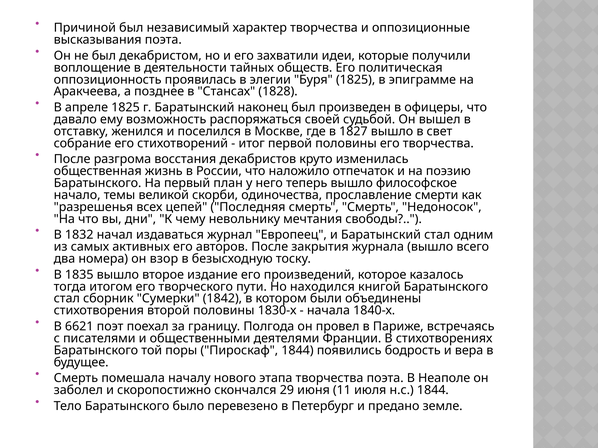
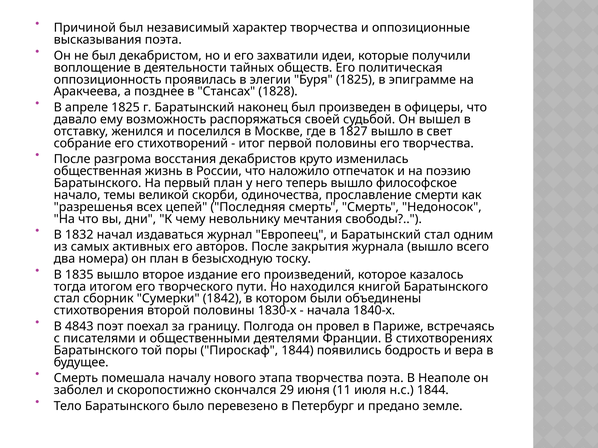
он взор: взор -> план (164, 259)
6621: 6621 -> 4843 (79, 327)
